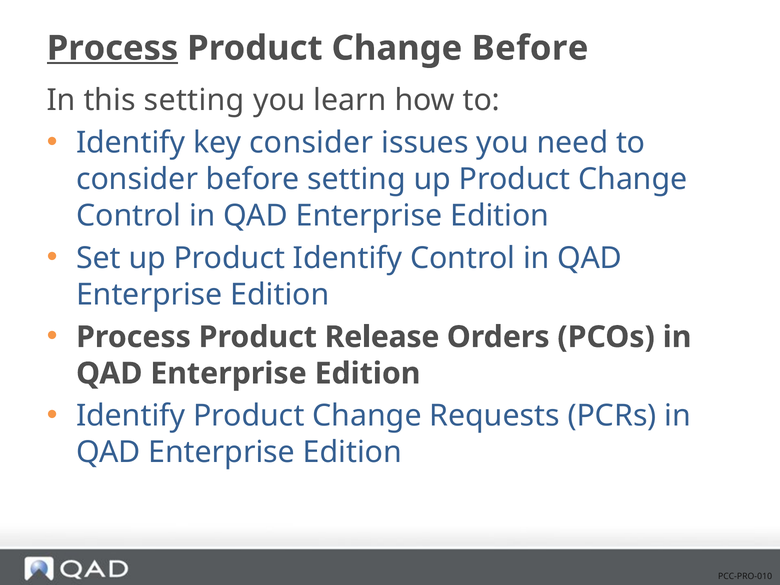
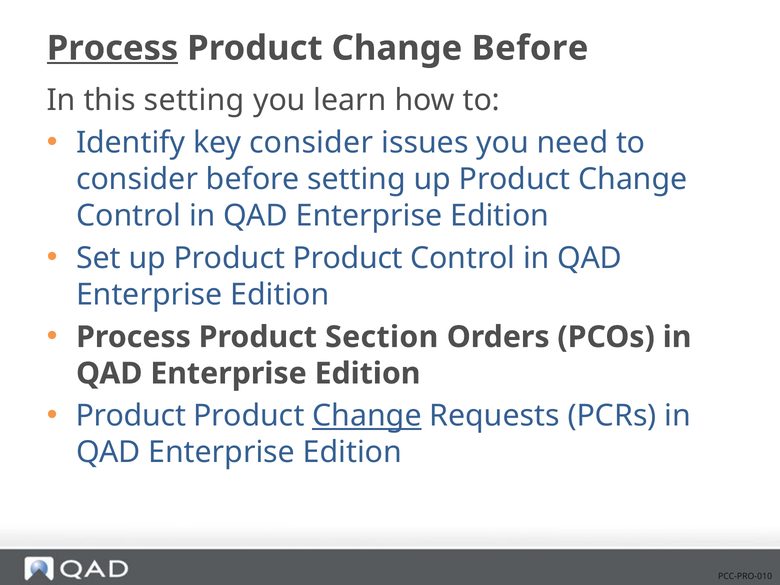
up Product Identify: Identify -> Product (348, 258)
Release: Release -> Section (382, 337)
Identify: Identify -> Product (131, 416)
Change underline: none -> present (367, 416)
